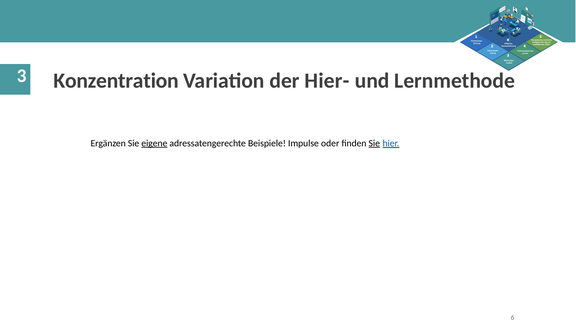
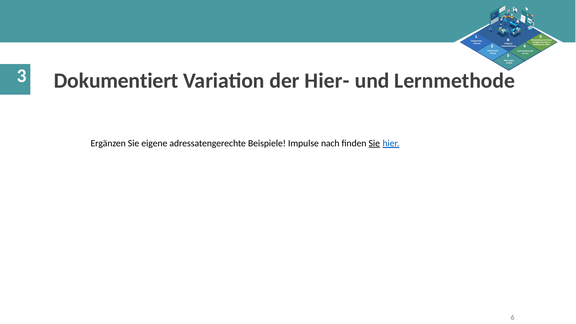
Konzentration: Konzentration -> Dokumentiert (116, 81)
eigene underline: present -> none (154, 143)
oder: oder -> nach (330, 143)
